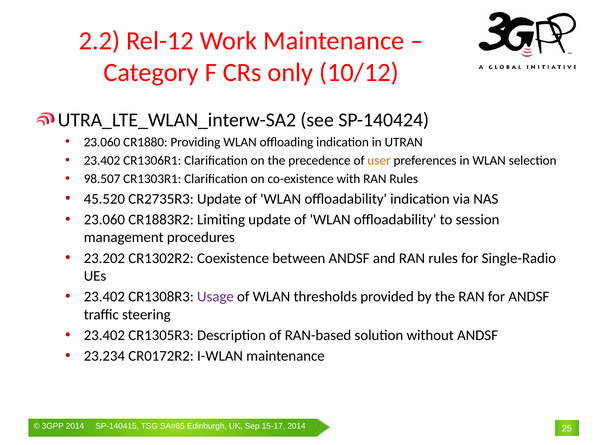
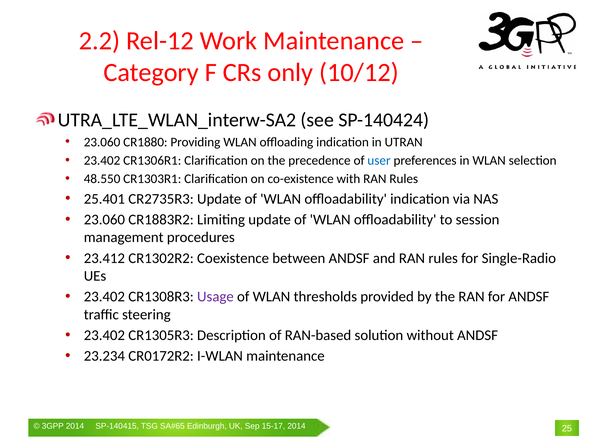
user colour: orange -> blue (379, 160)
98.507: 98.507 -> 48.550 (102, 179)
45.520: 45.520 -> 25.401 (104, 199)
23.202: 23.202 -> 23.412 (104, 258)
